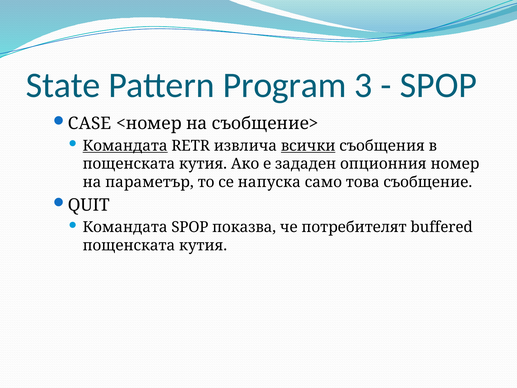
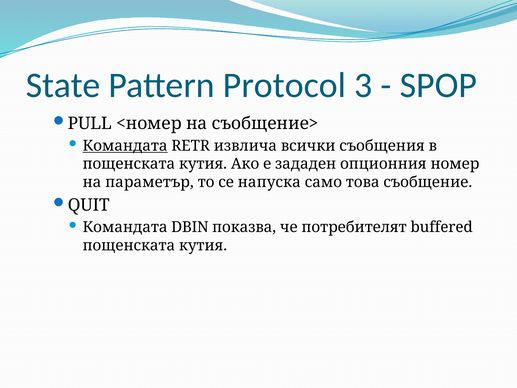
Program: Program -> Protocol (284, 85)
CASE: CASE -> PULL (90, 124)
всички underline: present -> none (308, 146)
Командата SPOP: SPOP -> DBIN (190, 227)
